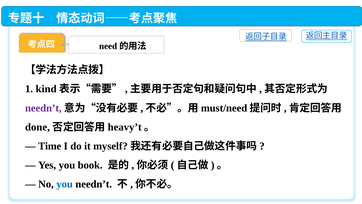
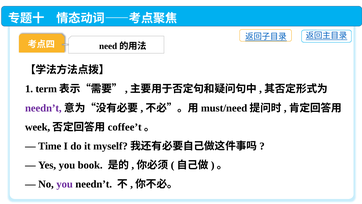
kind: kind -> term (46, 89)
done: done -> week (38, 127)
heavy’t: heavy’t -> coffee’t (125, 127)
you colour: blue -> purple (65, 184)
